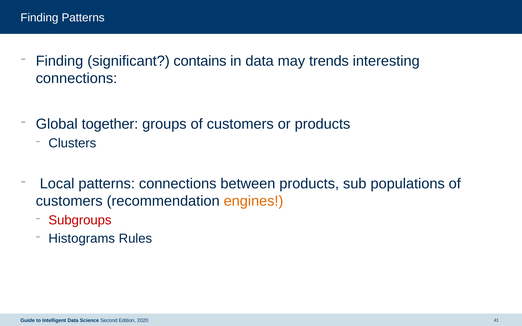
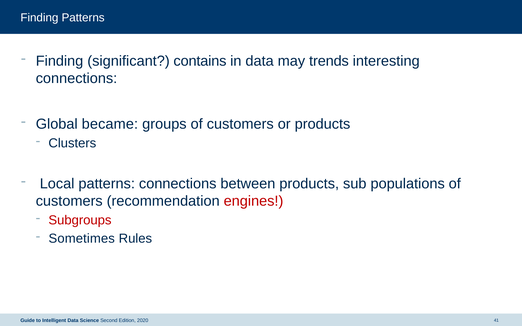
together: together -> became (110, 124)
engines colour: orange -> red (254, 201)
Histograms: Histograms -> Sometimes (82, 239)
